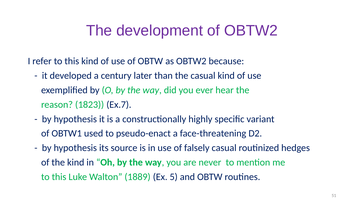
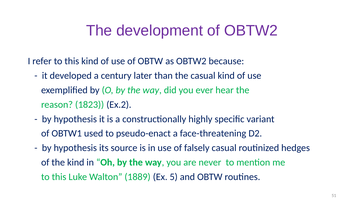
Ex.7: Ex.7 -> Ex.2 (119, 104)
